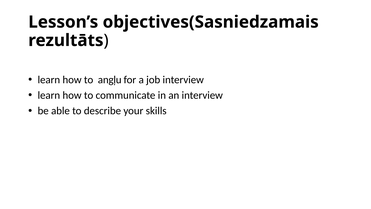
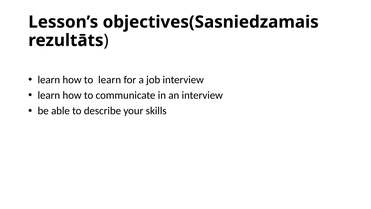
to angļu: angļu -> learn (110, 80)
